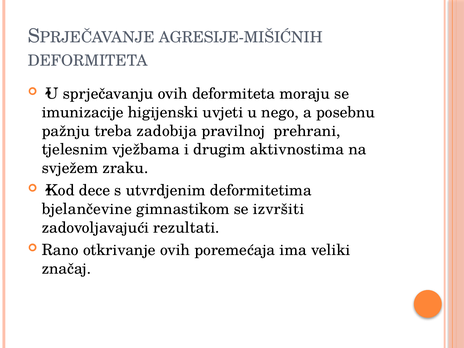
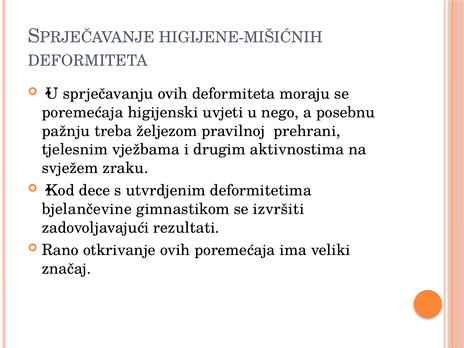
AGRESIJE-MIŠIĆNIH: AGRESIJE-MIŠIĆNIH -> HIGIJENE-MIŠIĆNIH (241, 37)
imunizacije: imunizacije -> poremećaja (83, 112)
zadobija: zadobija -> željezom (167, 131)
